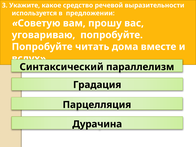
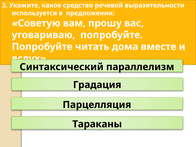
Дурачина: Дурачина -> Тараканы (97, 124)
